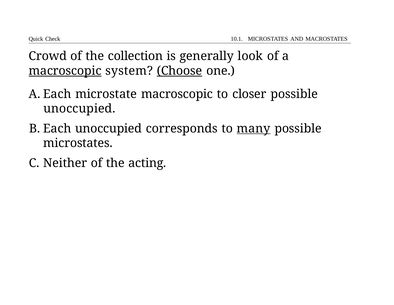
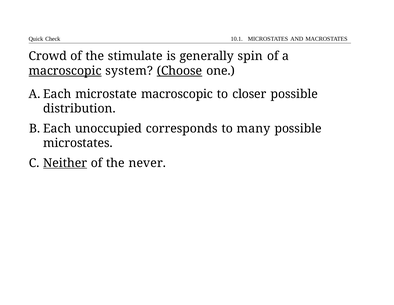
collection: collection -> stimulate (135, 56)
look: look -> spin (250, 56)
unoccupied: unoccupied -> distribution (79, 108)
many underline: present -> none (253, 128)
Neither underline: none -> present (65, 163)
acting: acting -> never (147, 163)
